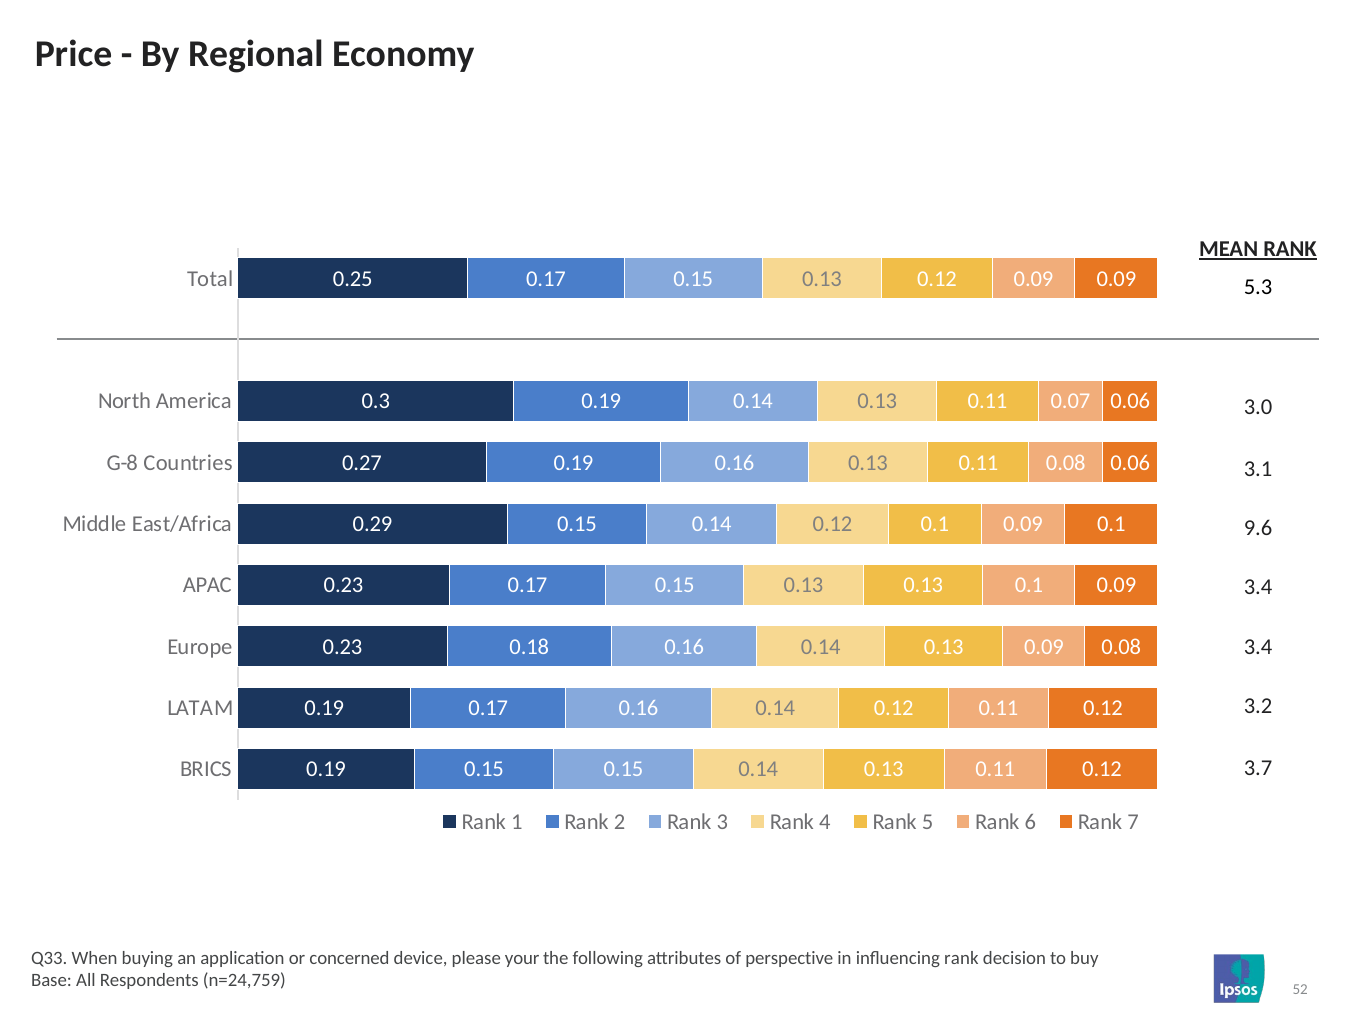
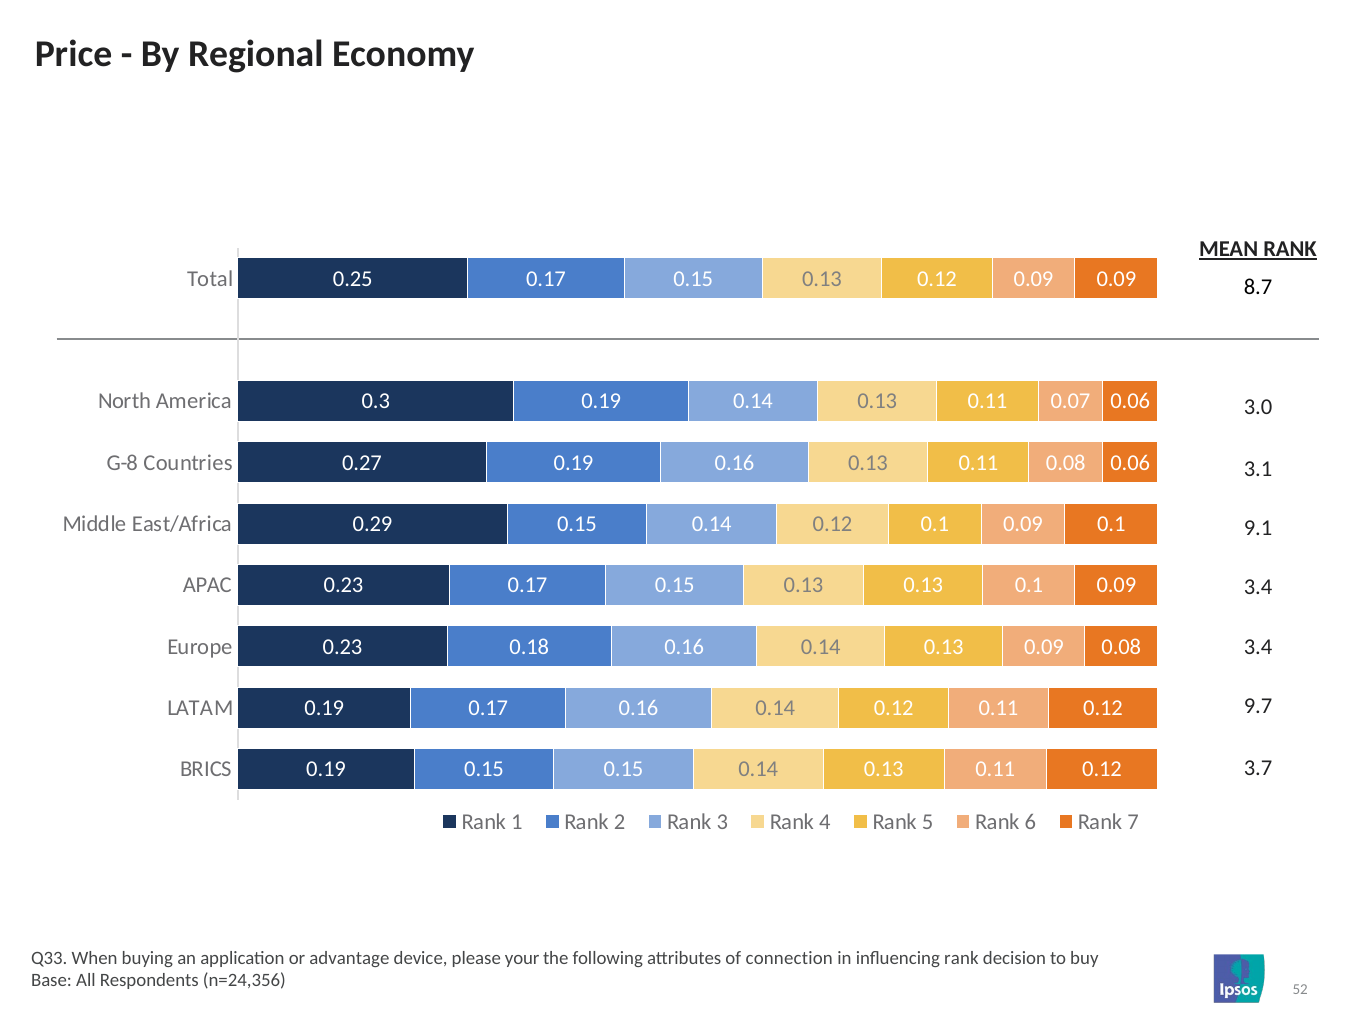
5.3: 5.3 -> 8.7 (1258, 287)
9.6: 9.6 -> 9.1 (1258, 529)
3.2: 3.2 -> 9.7 (1258, 706)
concerned: concerned -> advantage (349, 959)
perspective: perspective -> connection (789, 959)
n=24,759: n=24,759 -> n=24,356 (244, 980)
